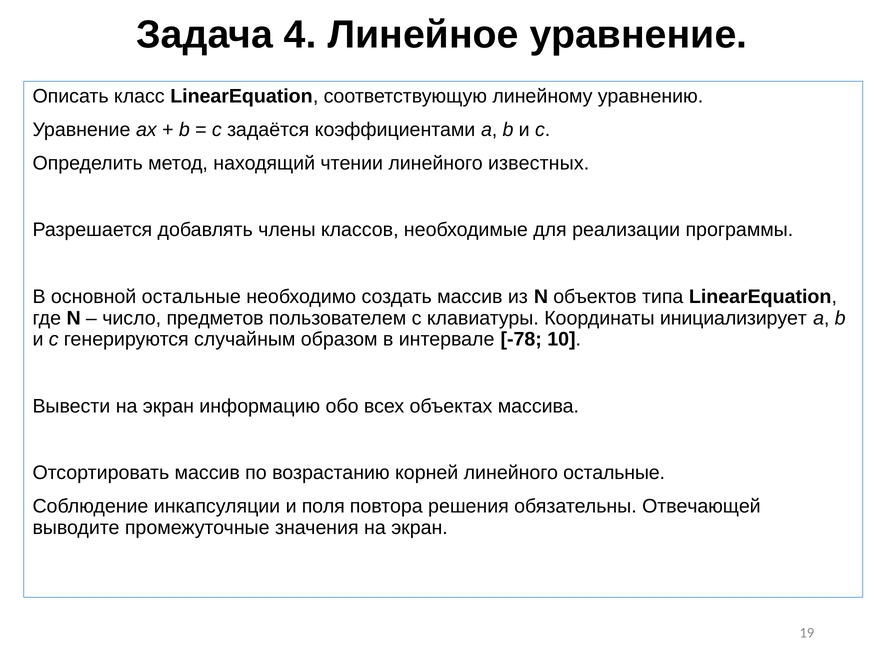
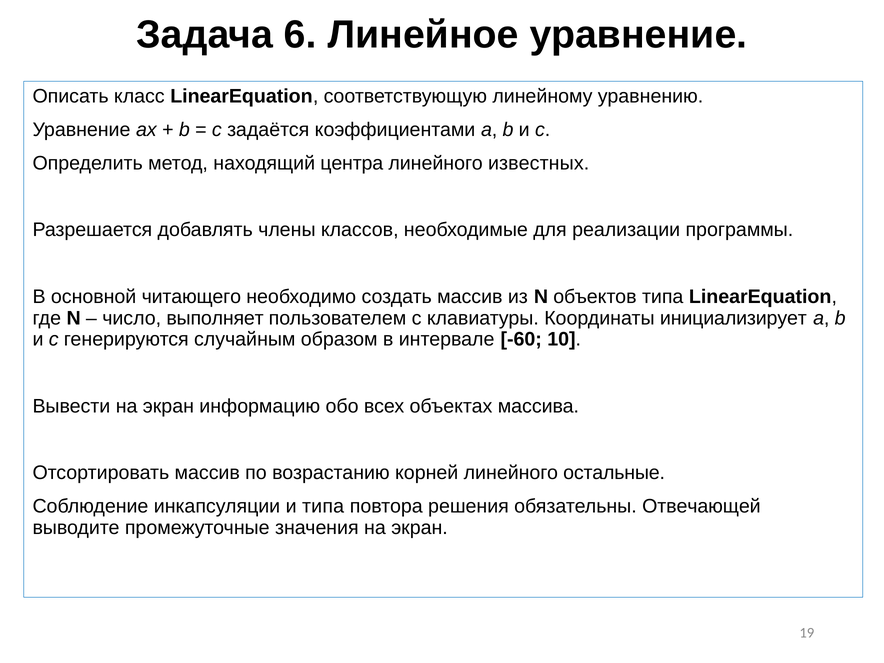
4: 4 -> 6 (300, 35)
чтении: чтении -> центра (352, 163)
основной остальные: остальные -> читающего (191, 297)
предметов: предметов -> выполняет (215, 318)
-78: -78 -> -60 (521, 339)
и поля: поля -> типа (323, 506)
